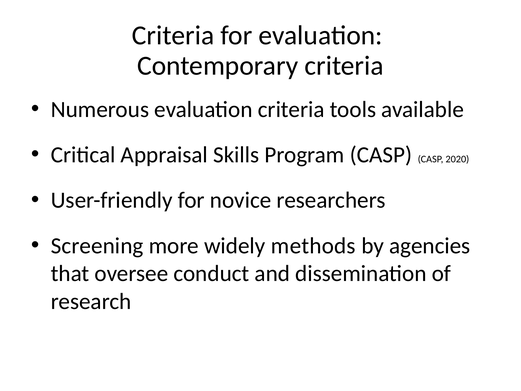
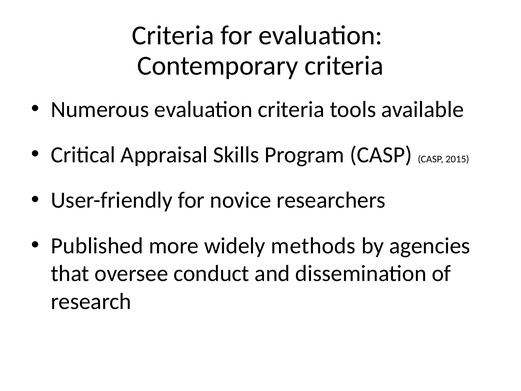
2020: 2020 -> 2015 (457, 159)
Screening: Screening -> Published (97, 246)
